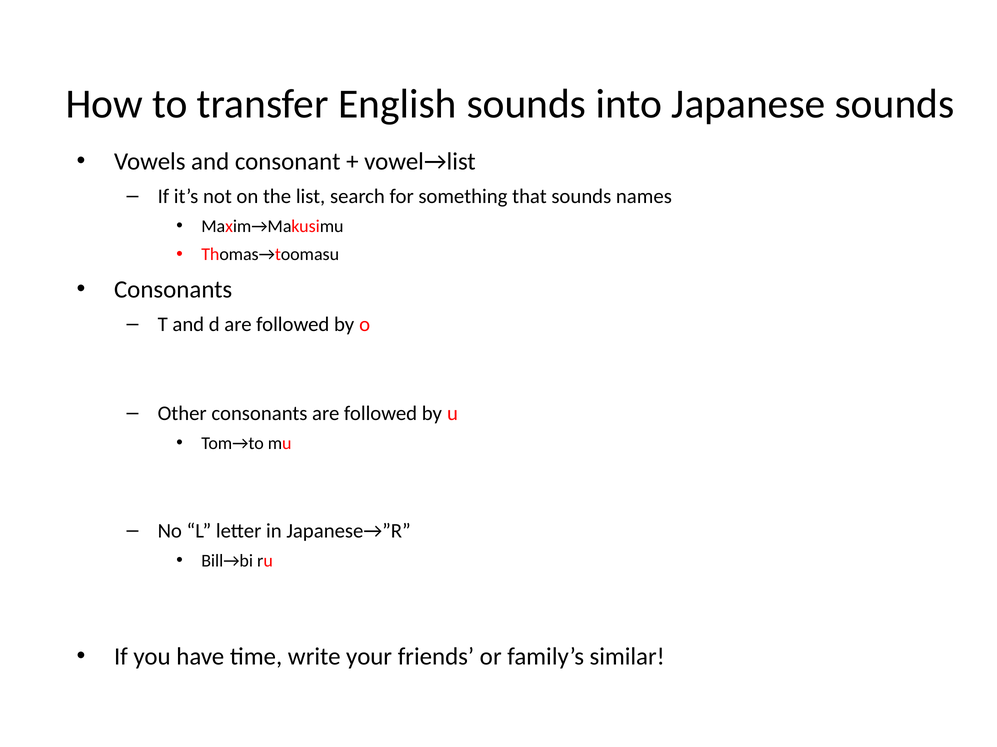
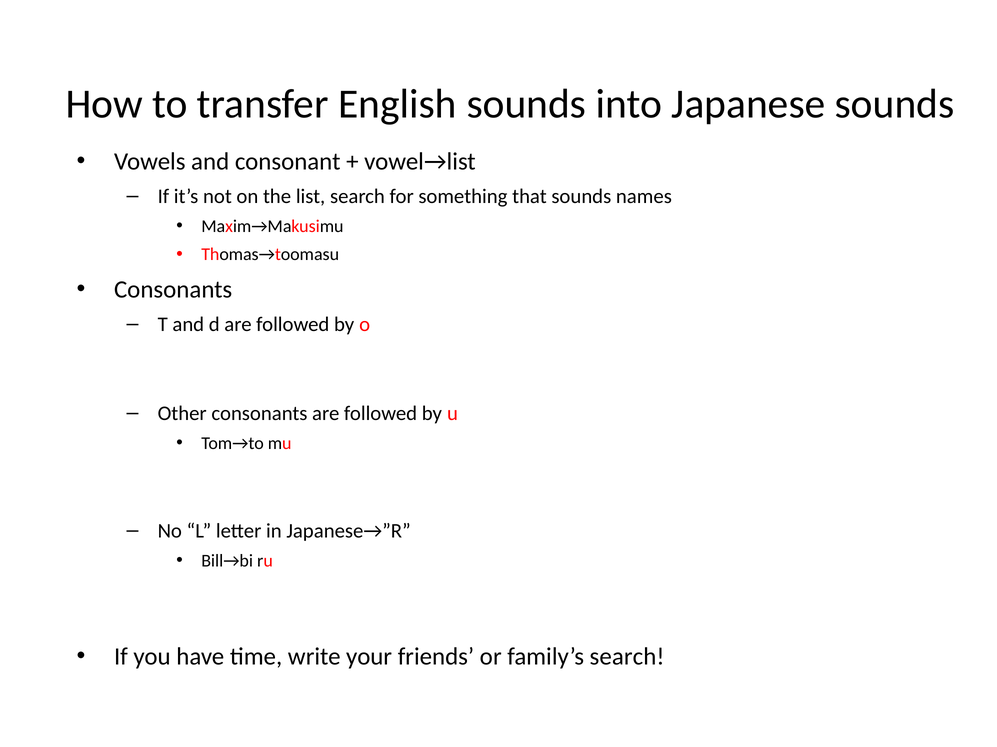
family’s similar: similar -> search (627, 657)
